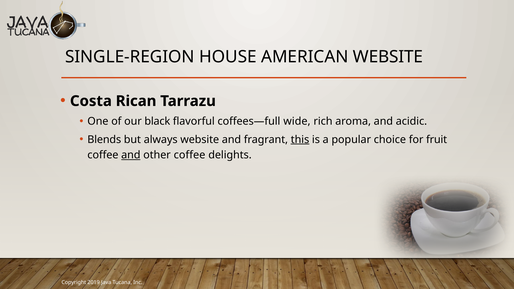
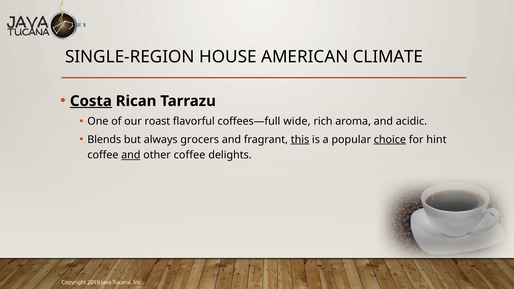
AMERICAN WEBSITE: WEBSITE -> CLIMATE (388, 57)
Costa underline: none -> present (91, 101)
black: black -> roast (157, 121)
always website: website -> grocers (200, 140)
choice underline: none -> present (390, 140)
fruit: fruit -> hint (436, 140)
